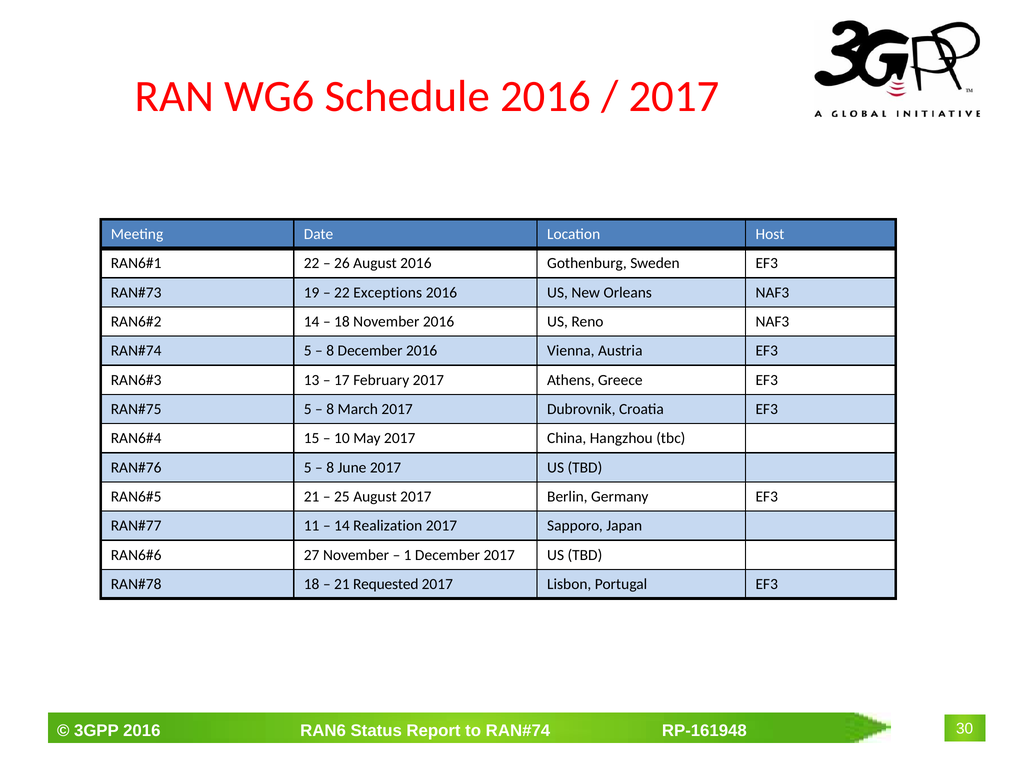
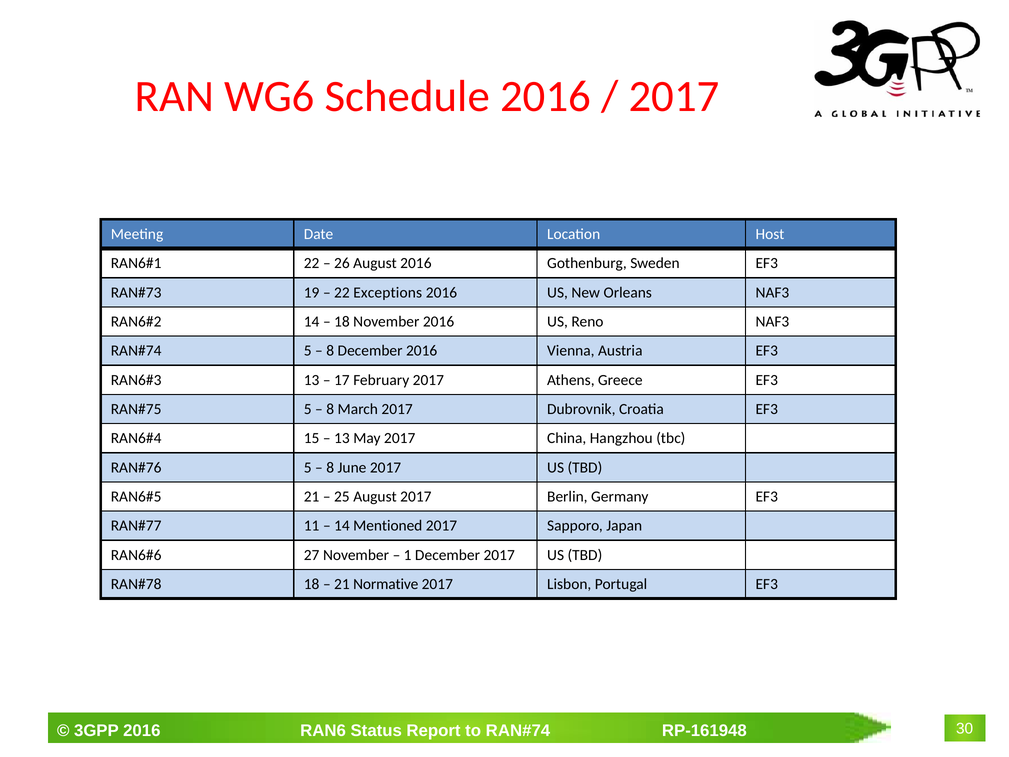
10: 10 -> 13 (342, 438)
Realization: Realization -> Mentioned (388, 526)
Requested: Requested -> Normative (386, 584)
